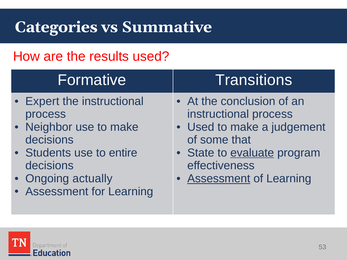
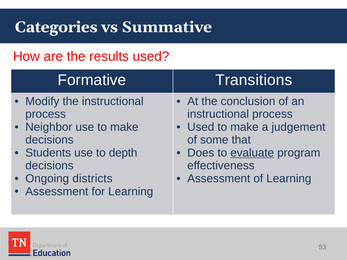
Expert: Expert -> Modify (42, 101)
entire: entire -> depth (123, 153)
State: State -> Does (201, 153)
actually: actually -> districts (92, 179)
Assessment underline: present -> none (219, 179)
